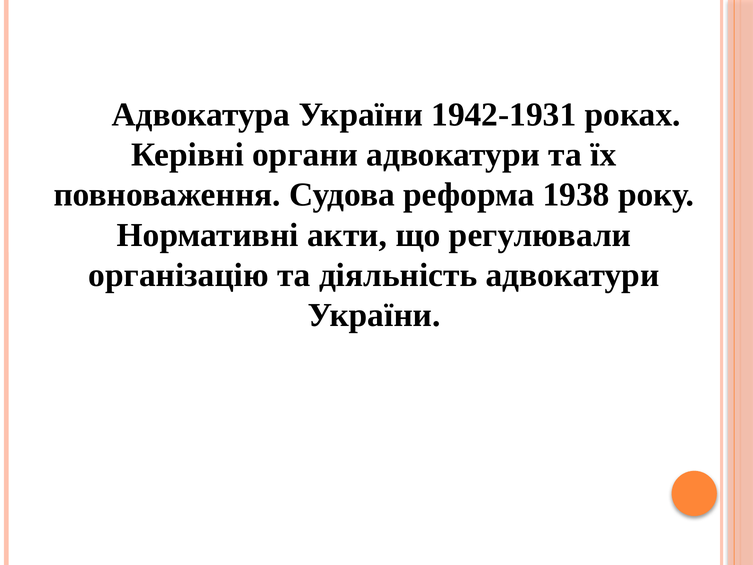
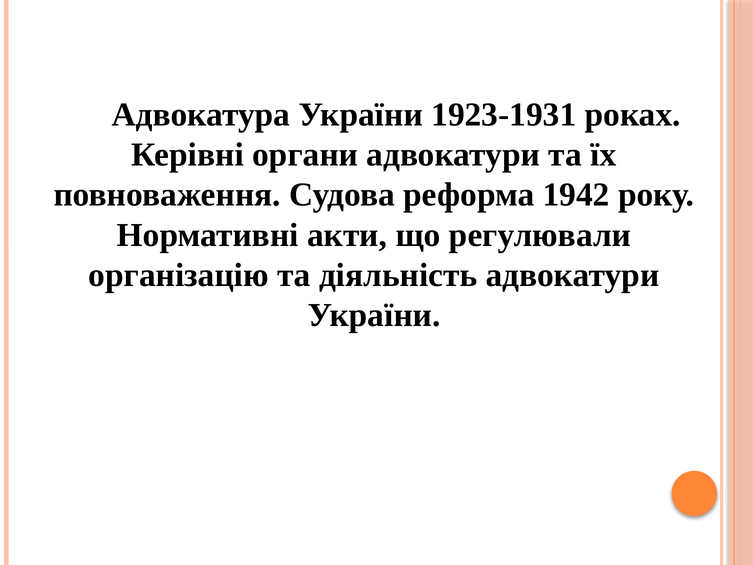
1942-1931: 1942-1931 -> 1923-1931 (504, 114)
1938: 1938 -> 1942 (576, 195)
